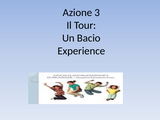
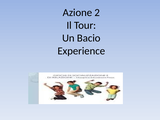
3: 3 -> 2 (97, 12)
